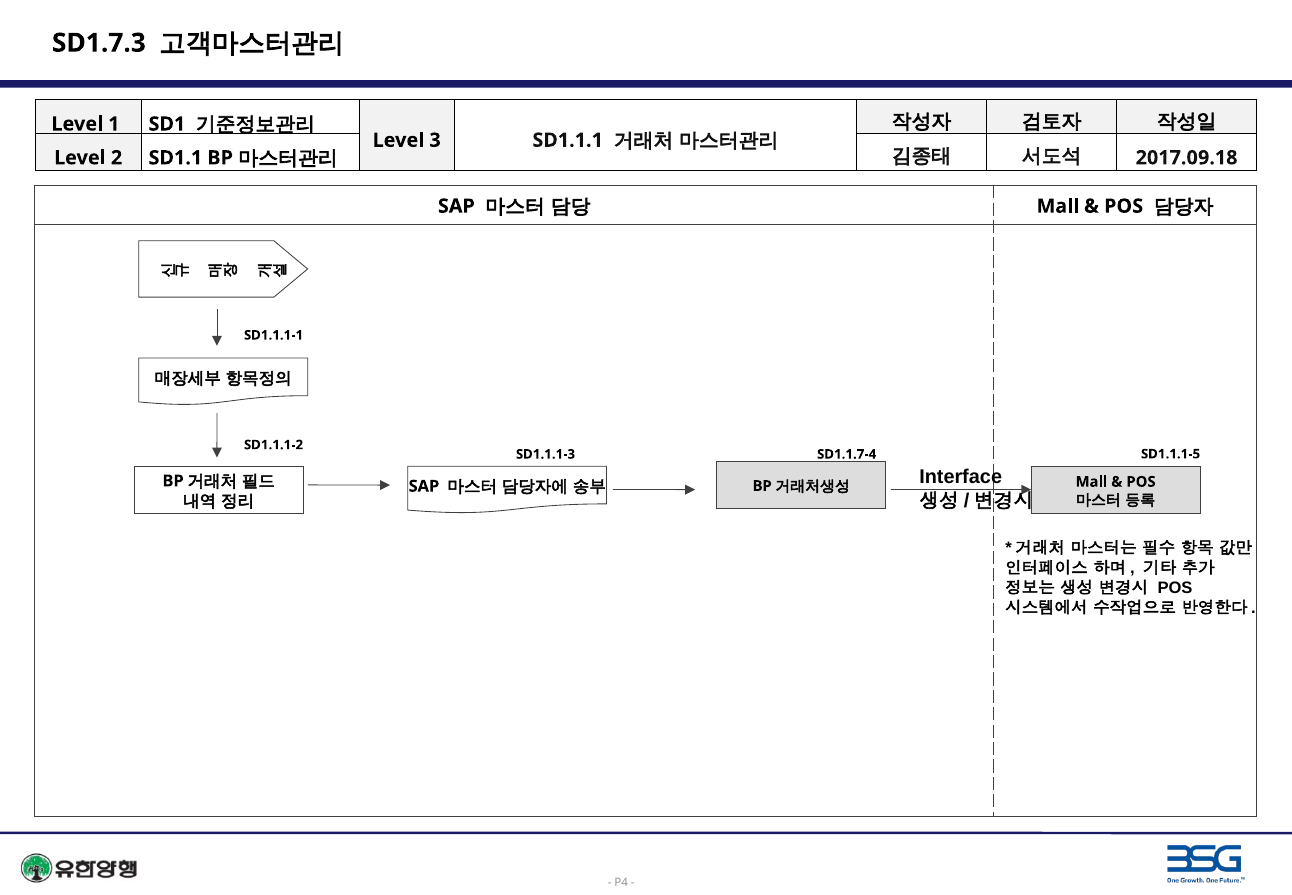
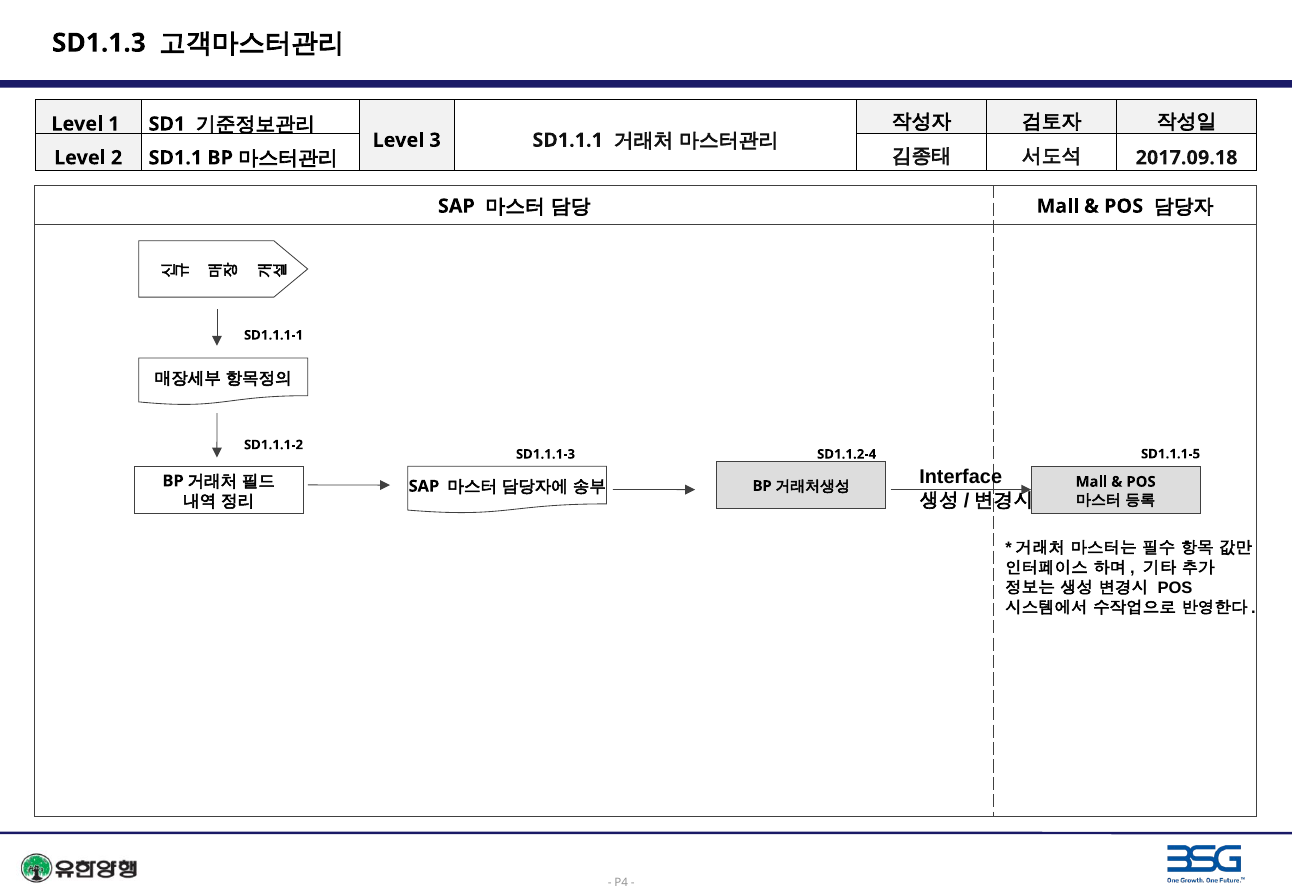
SD1.7.3: SD1.7.3 -> SD1.1.3 (99, 43)
SD1.1.7-4: SD1.1.7-4 -> SD1.1.2-4 (847, 454)
